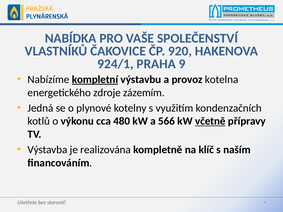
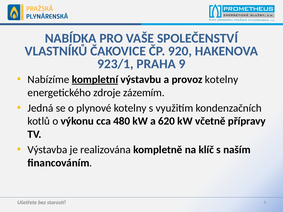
924/1: 924/1 -> 923/1 (115, 64)
provoz kotelna: kotelna -> kotelny (222, 80)
566: 566 -> 620 (167, 121)
včetně underline: present -> none (210, 121)
